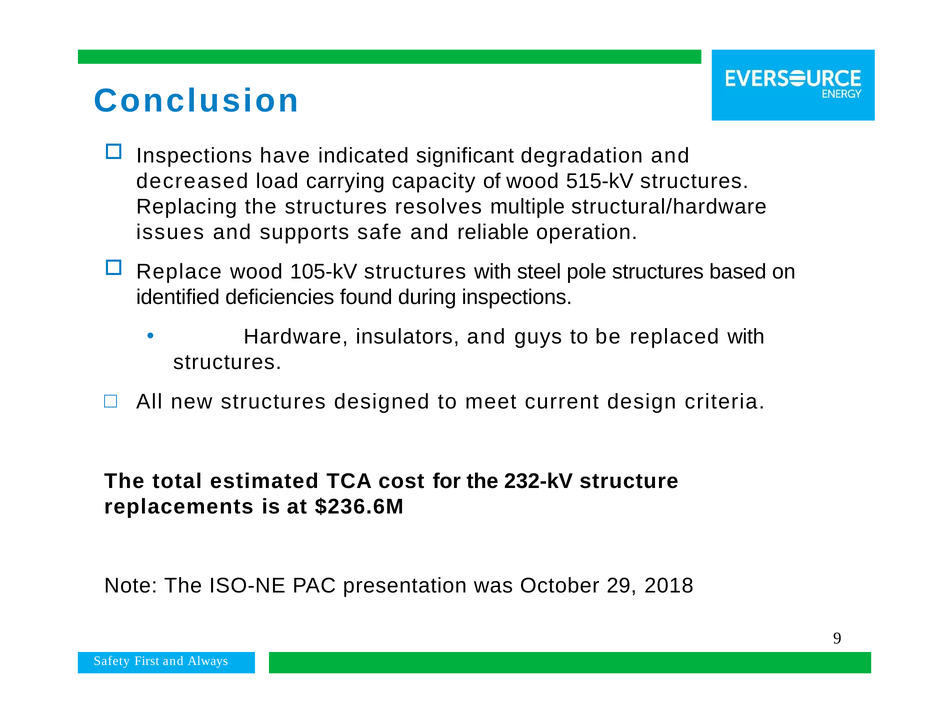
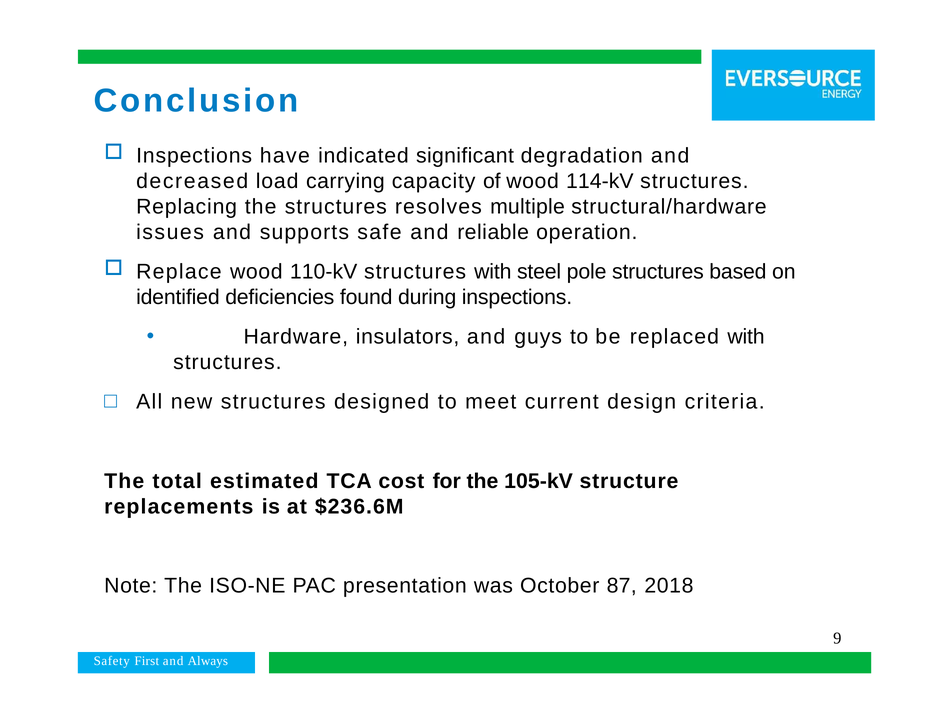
515-kV: 515-kV -> 114-kV (600, 181)
105-kV: 105-kV -> 110-kV (324, 272)
232-kV: 232-kV -> 105-kV (539, 481)
29: 29 -> 87 (622, 585)
